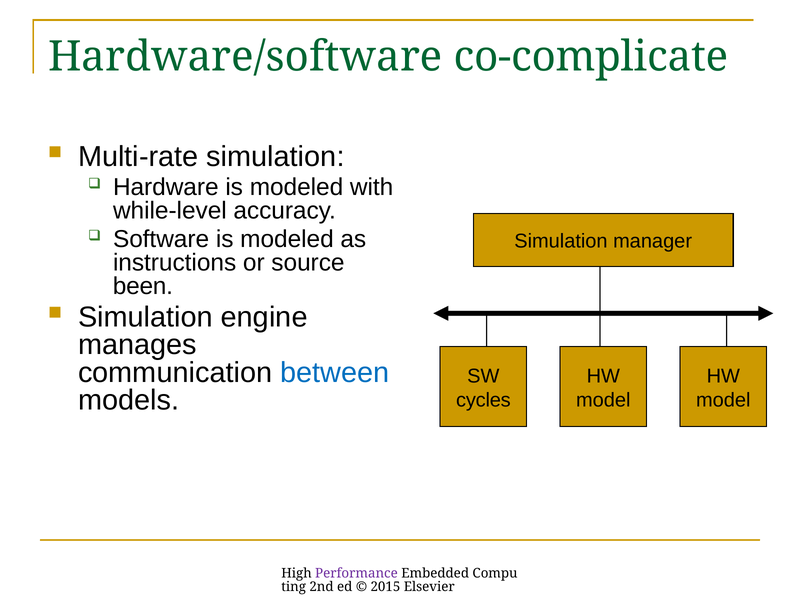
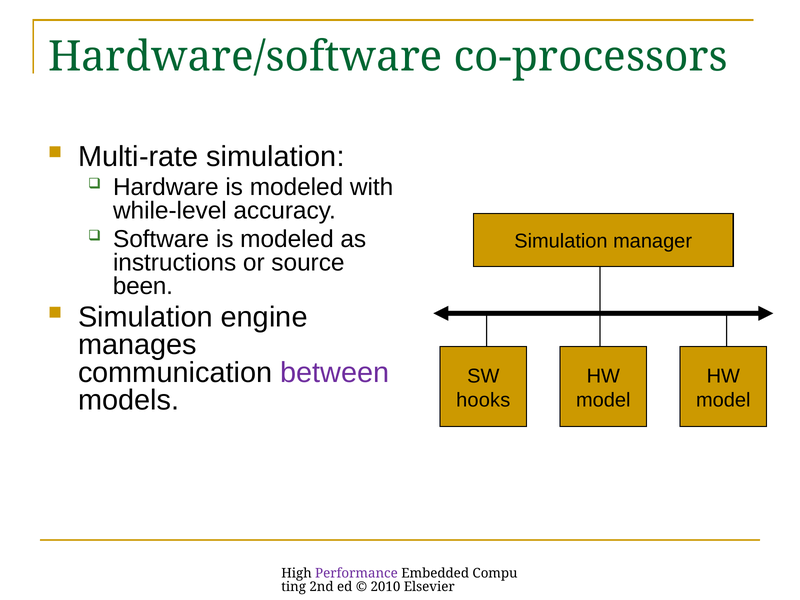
co-complicate: co-complicate -> co-processors (591, 57)
between colour: blue -> purple (335, 373)
cycles: cycles -> hooks (483, 400)
2015: 2015 -> 2010 (385, 587)
